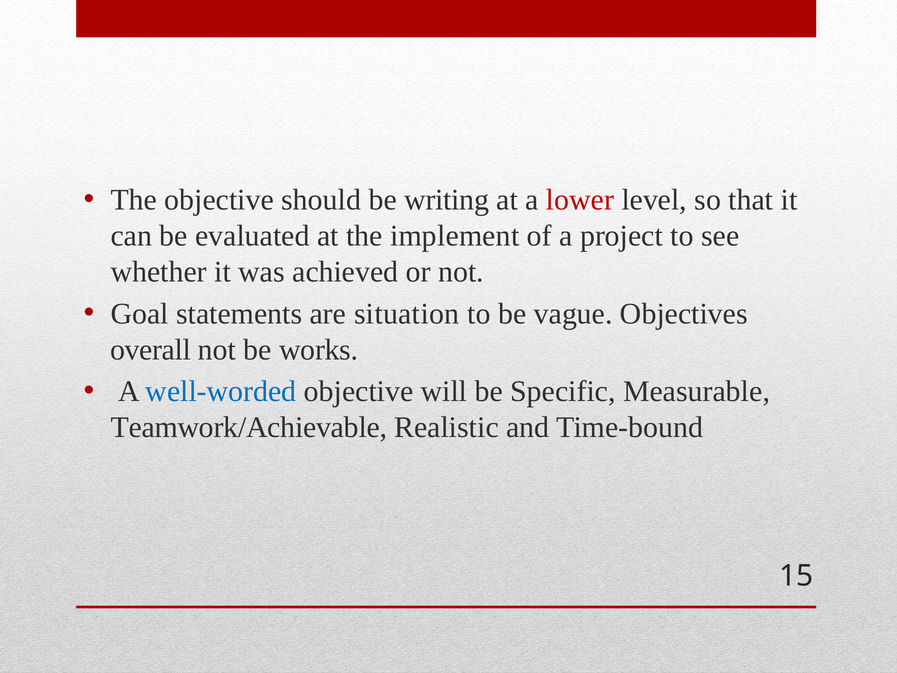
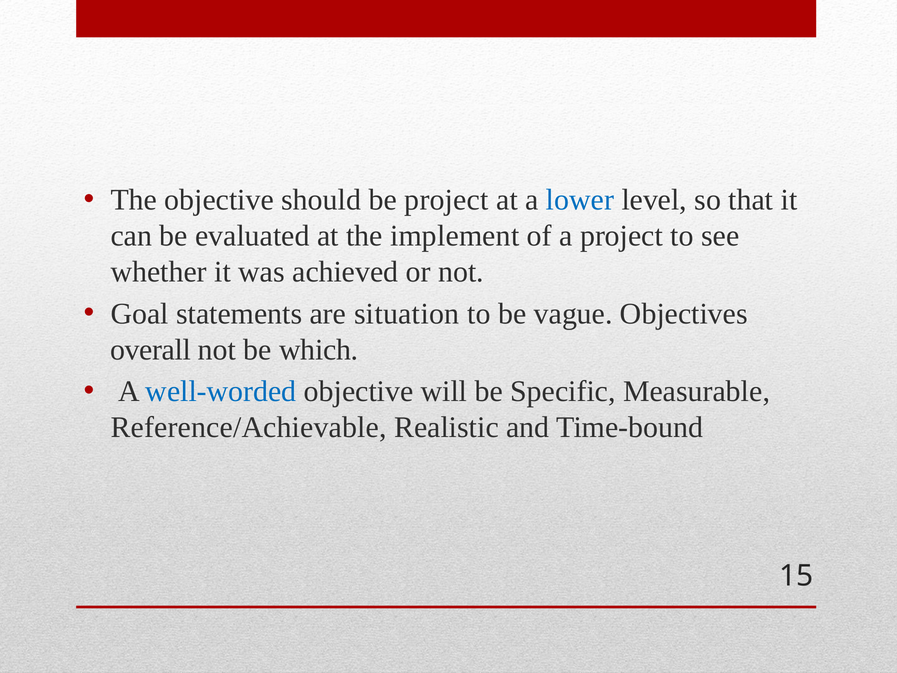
be writing: writing -> project (446, 200)
lower colour: red -> blue (580, 200)
works: works -> which (319, 350)
Teamwork/Achievable: Teamwork/Achievable -> Reference/Achievable (249, 427)
